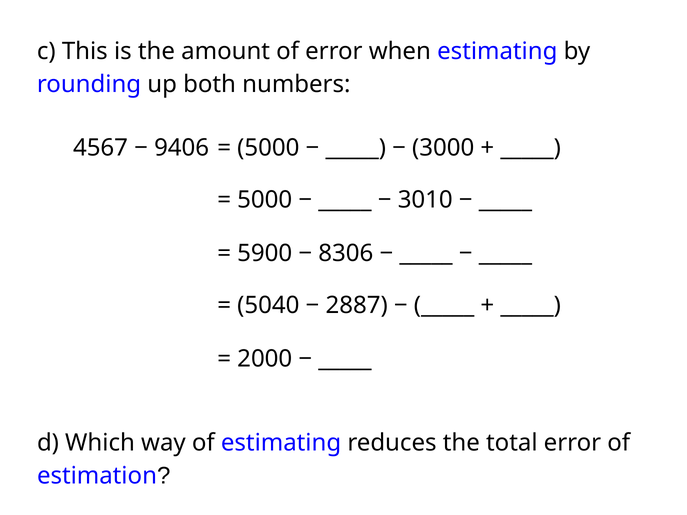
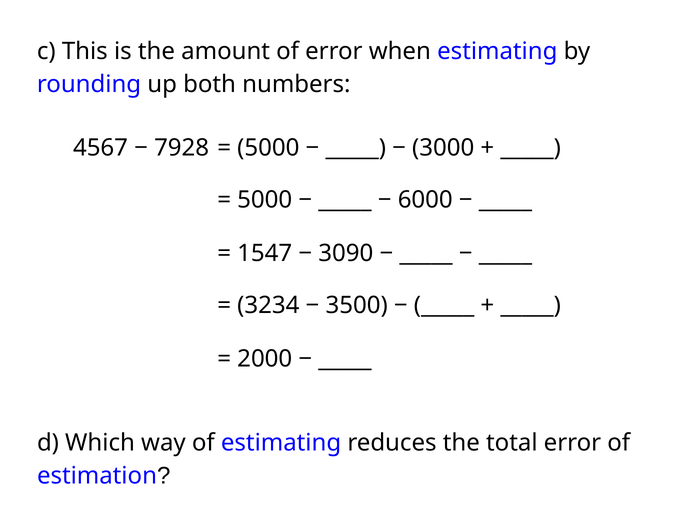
9406: 9406 -> 7928 (182, 148)
3010: 3010 -> 6000 (425, 200)
5900: 5900 -> 1547 (265, 253)
8306: 8306 -> 3090 (346, 253)
5040: 5040 -> 3234 (268, 306)
2887: 2887 -> 3500 (357, 306)
